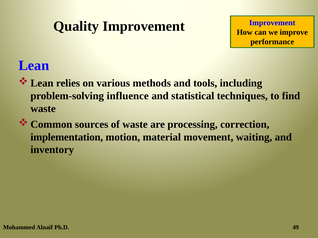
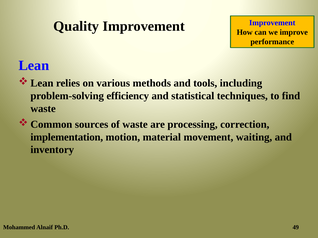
influence: influence -> efficiency (128, 96)
